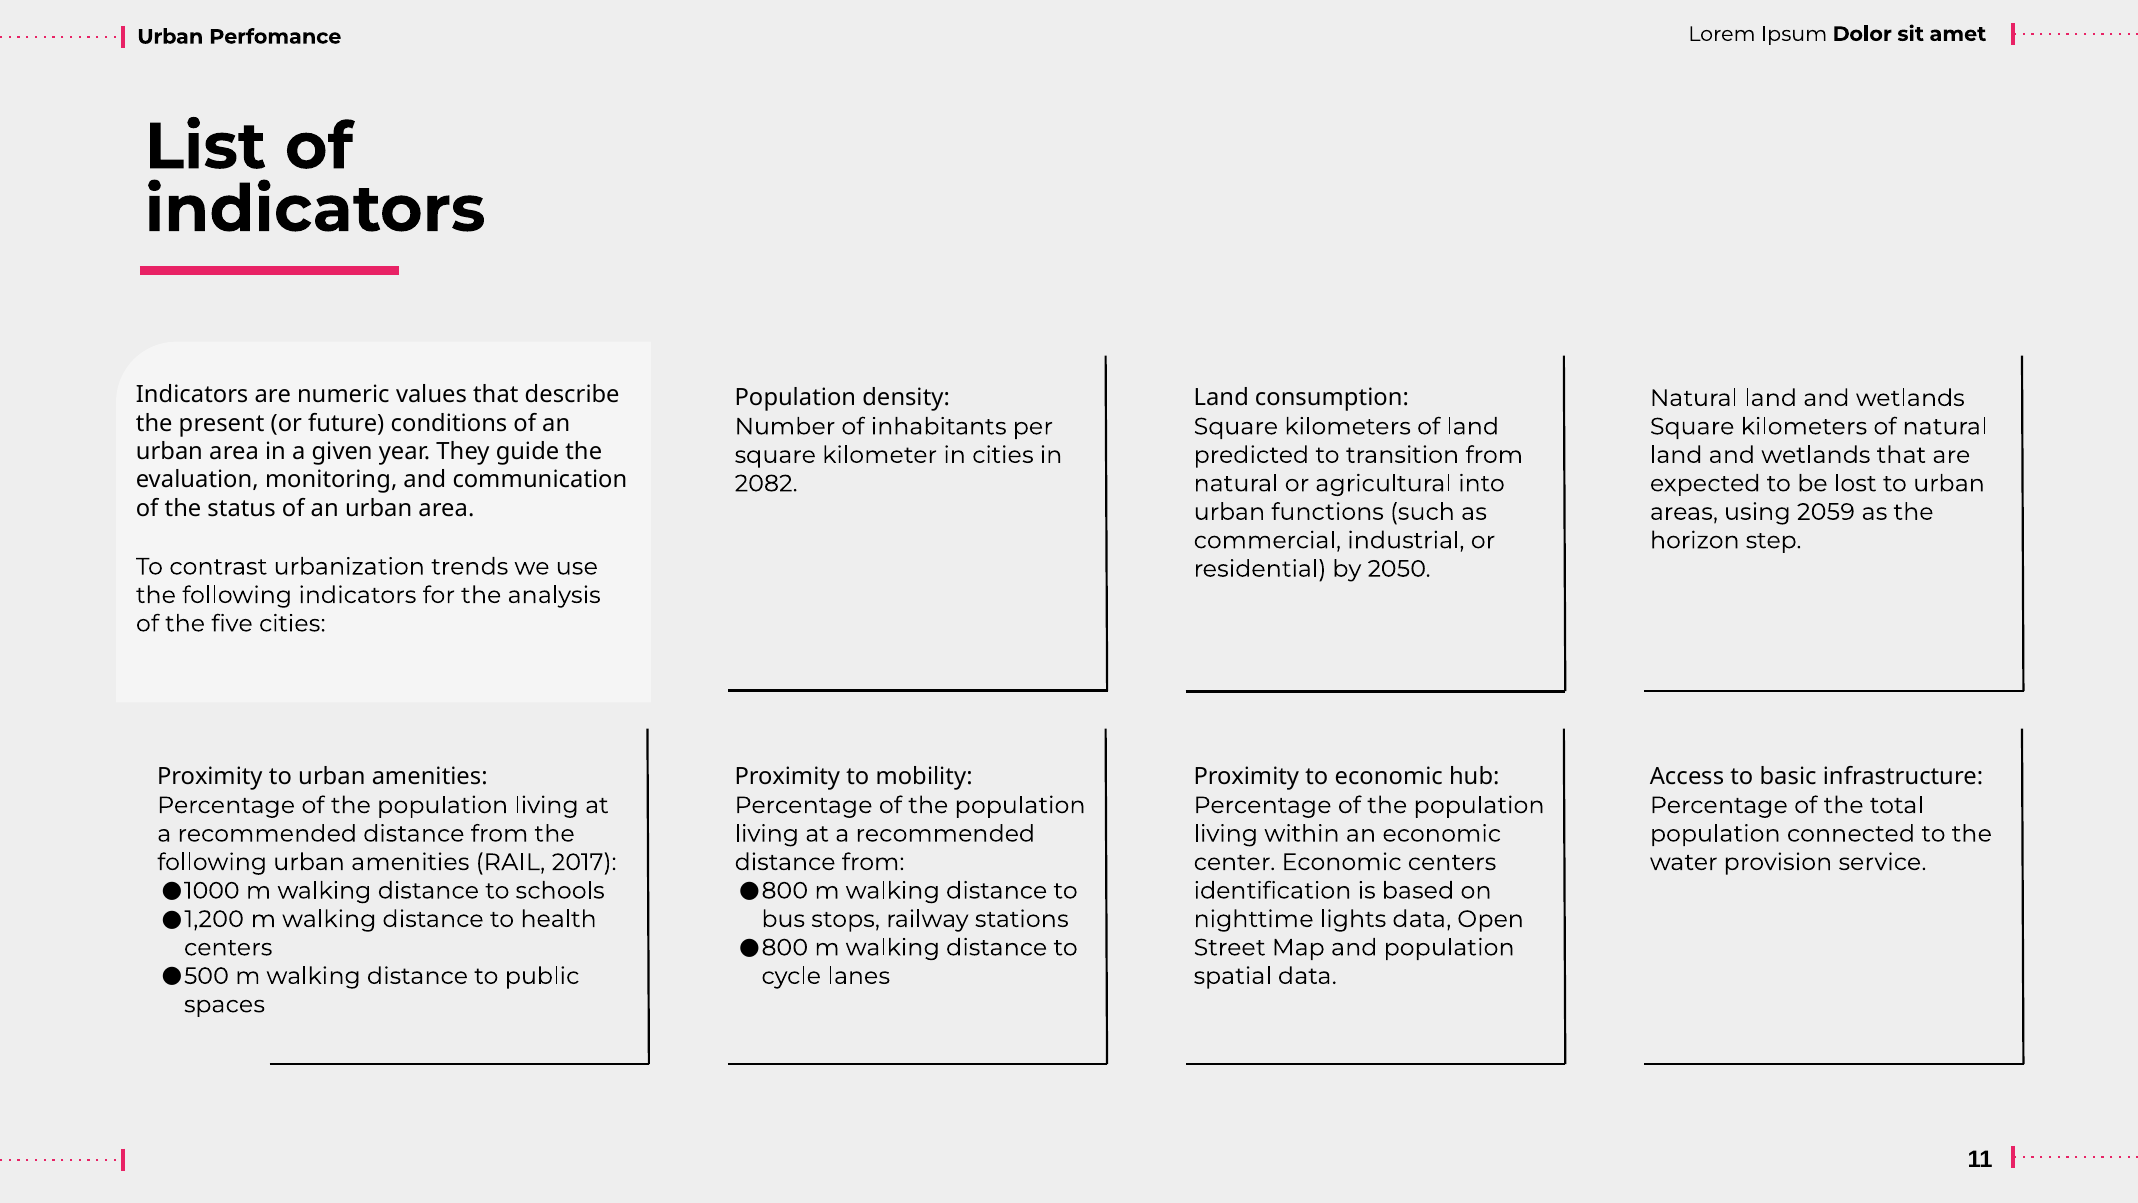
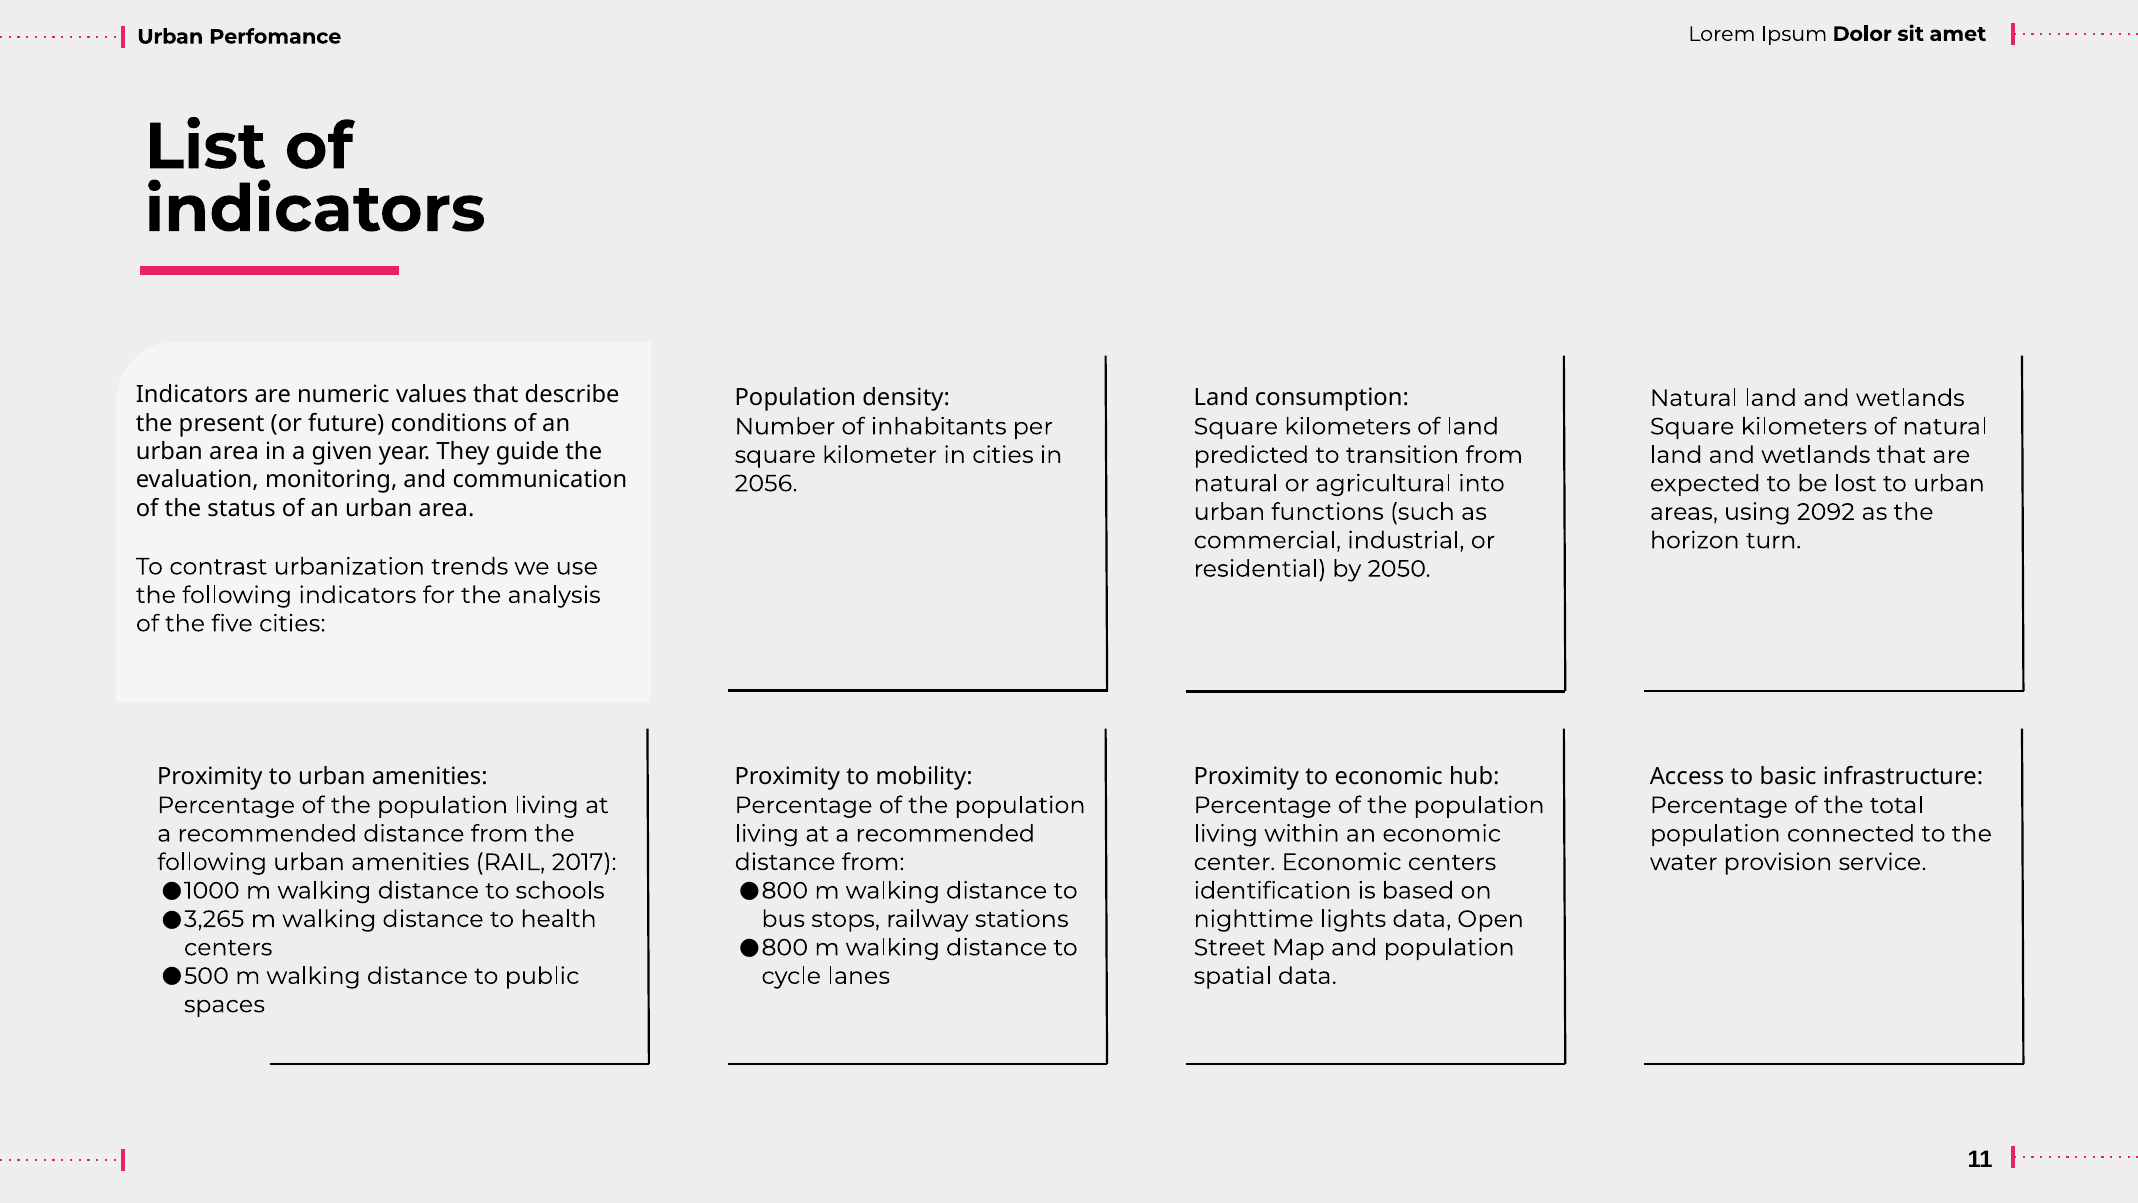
2082: 2082 -> 2056 (766, 483)
2059: 2059 -> 2092 (1826, 512)
step: step -> turn (1774, 540)
1,200: 1,200 -> 3,265 (214, 919)
